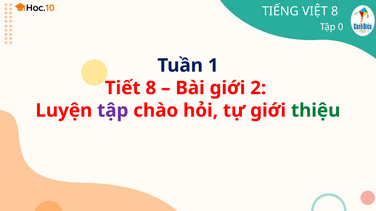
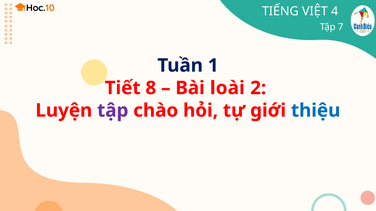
VIỆT 8: 8 -> 4 (335, 11)
0: 0 -> 7 (341, 27)
Bài giới: giới -> loài (227, 88)
thiệu colour: green -> blue (316, 111)
